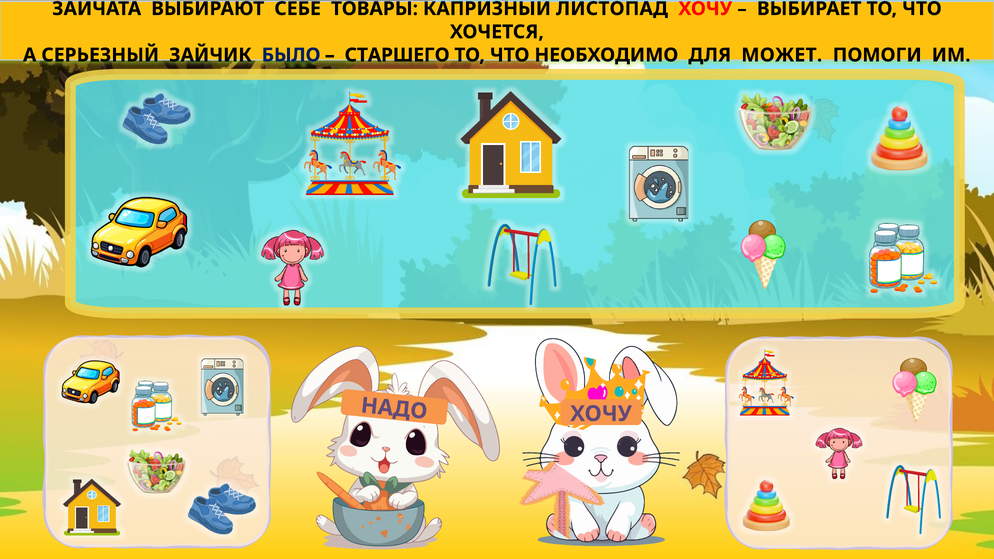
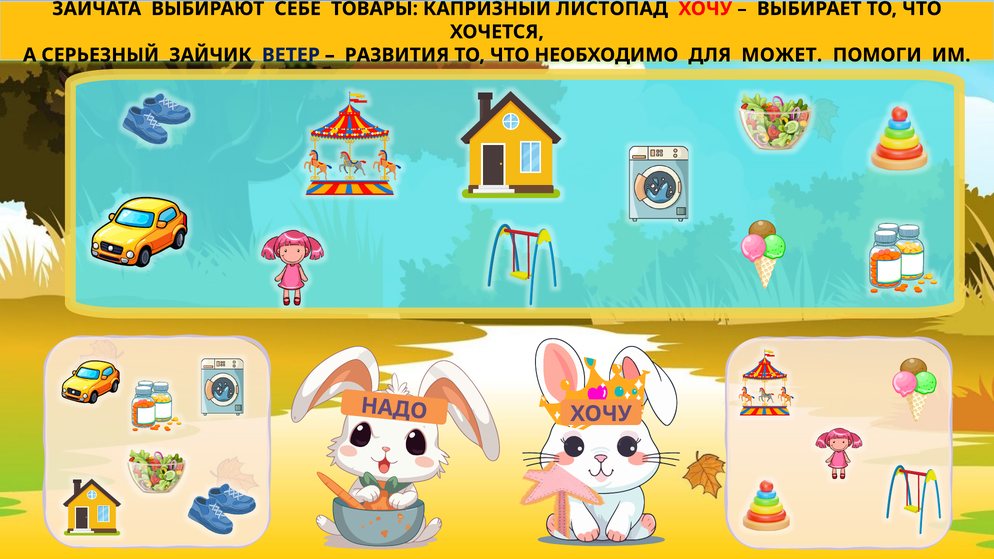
БЫЛО: БЫЛО -> ВЕТЕР (291, 55)
СТАРШЕГО: СТАРШЕГО -> РАЗВИТИЯ (397, 55)
